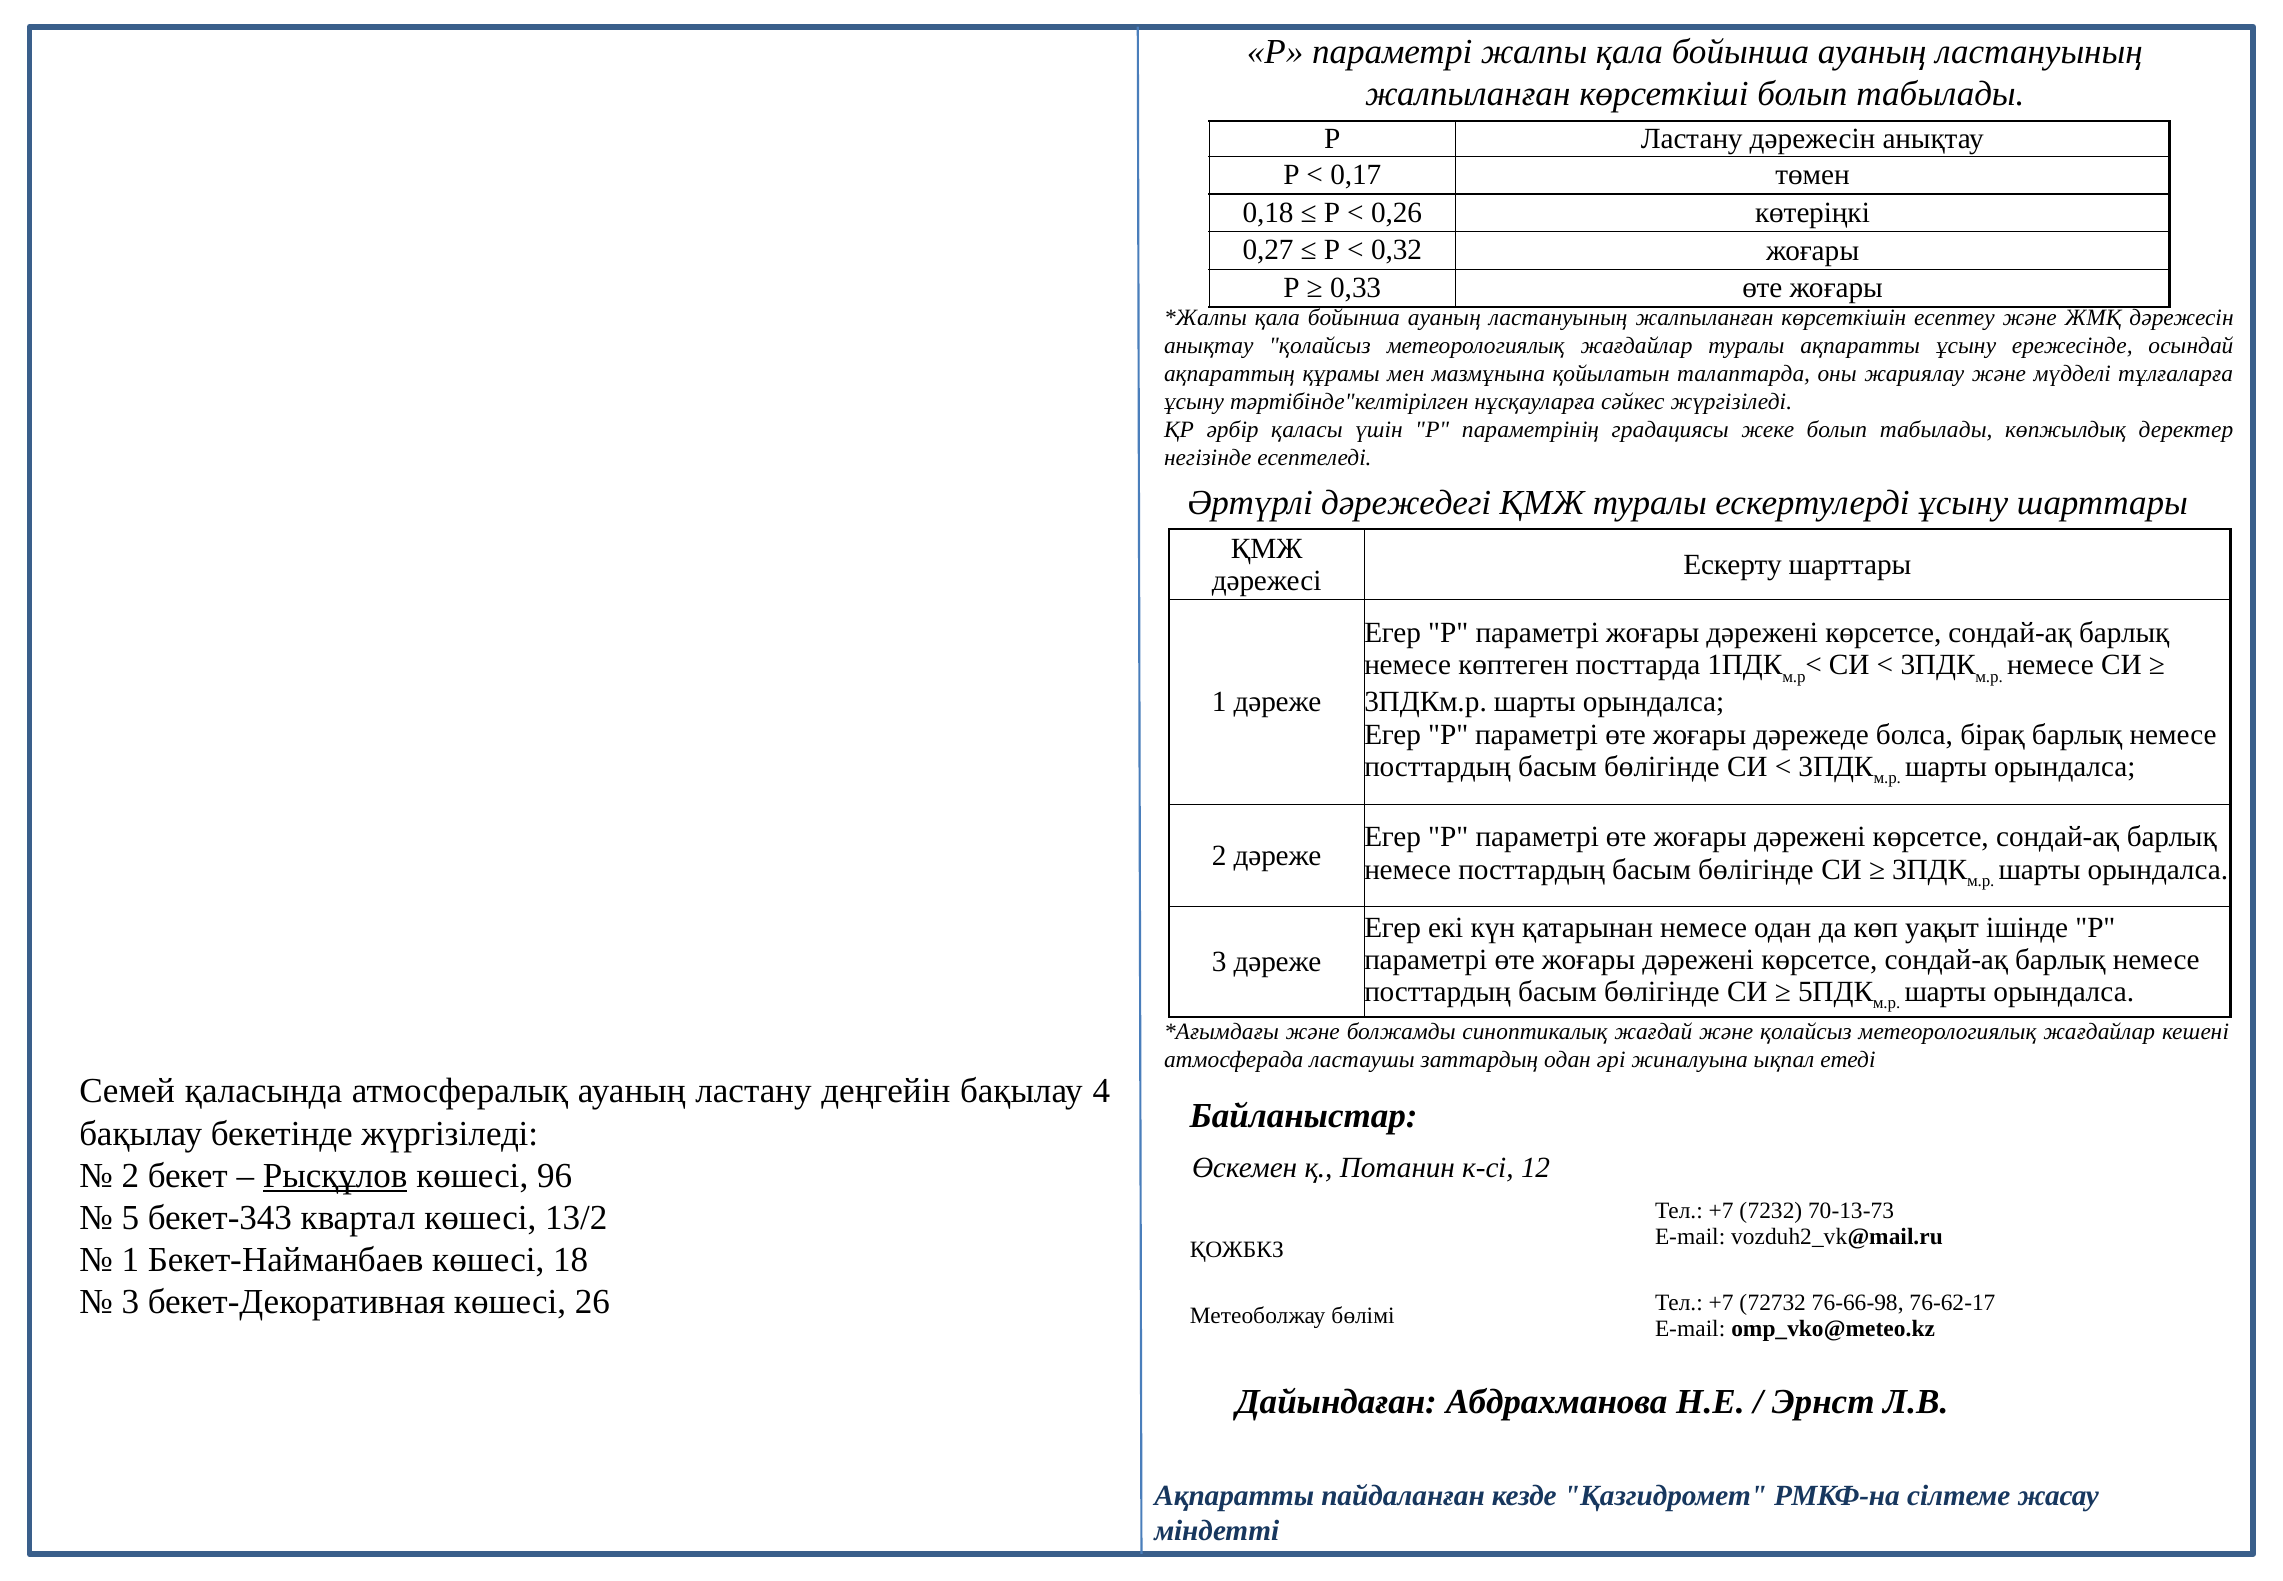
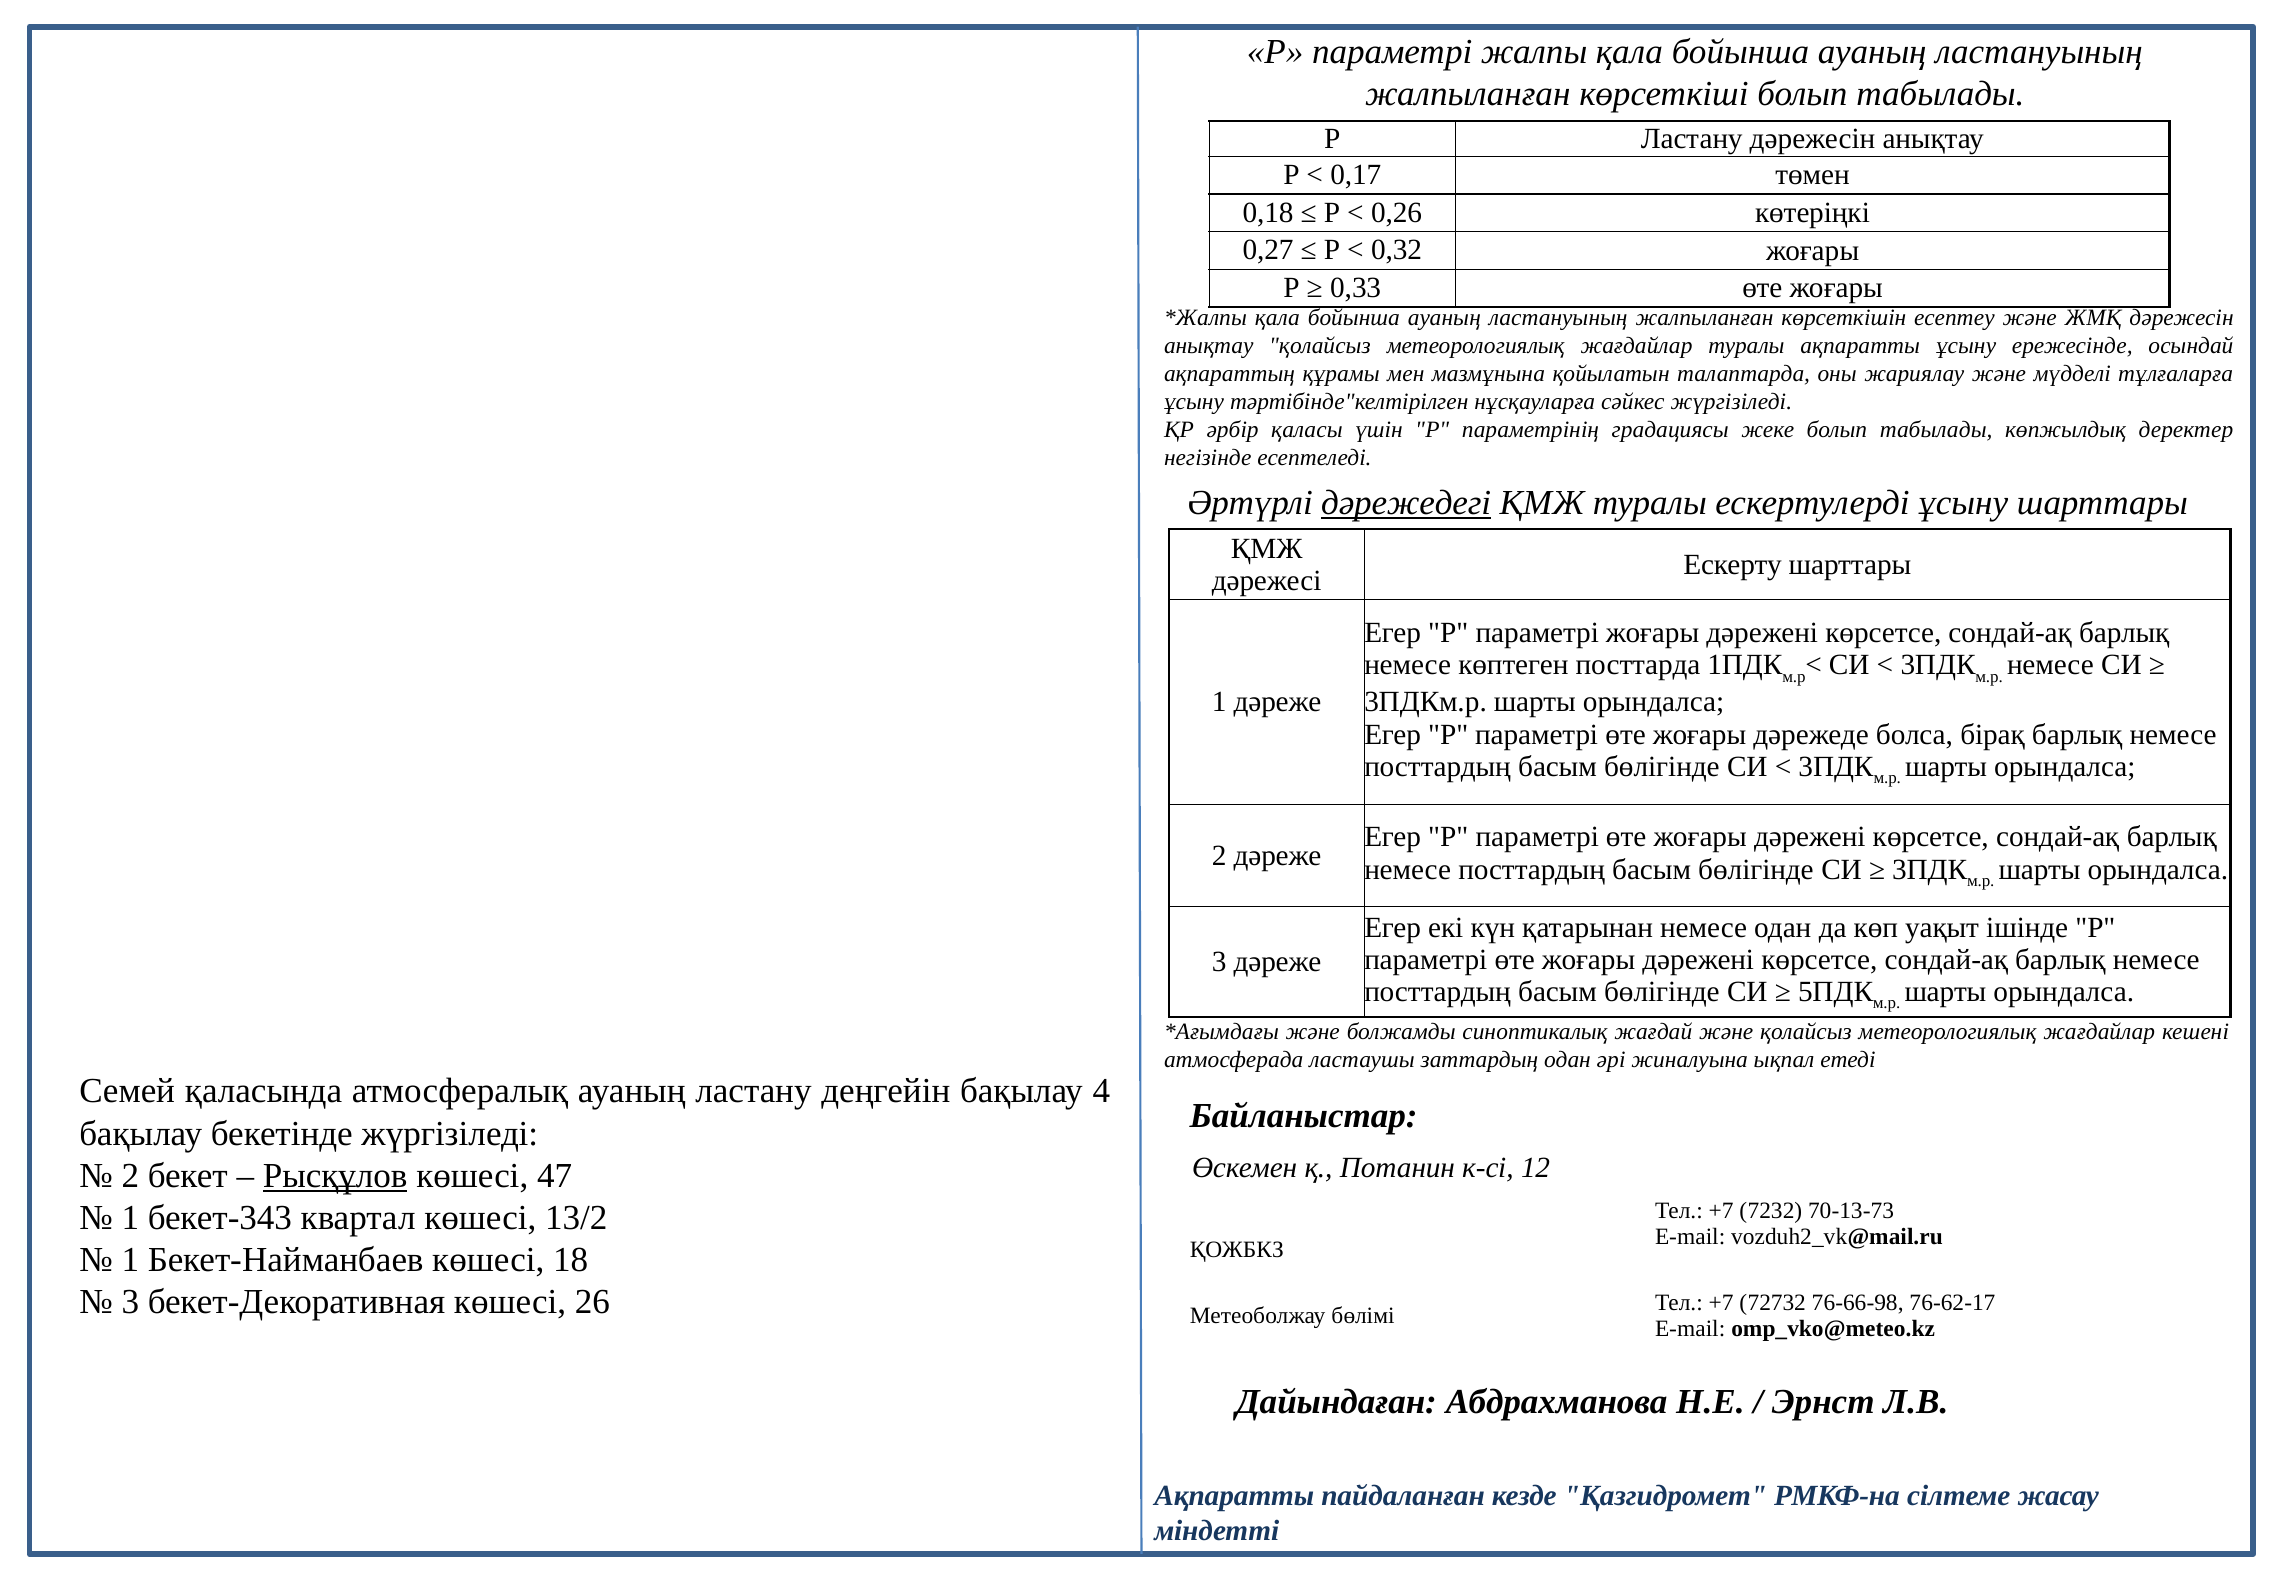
дәрежедегі underline: none -> present (1406, 502)
96: 96 -> 47 (555, 1175)
5: 5 -> 1 (130, 1217)
